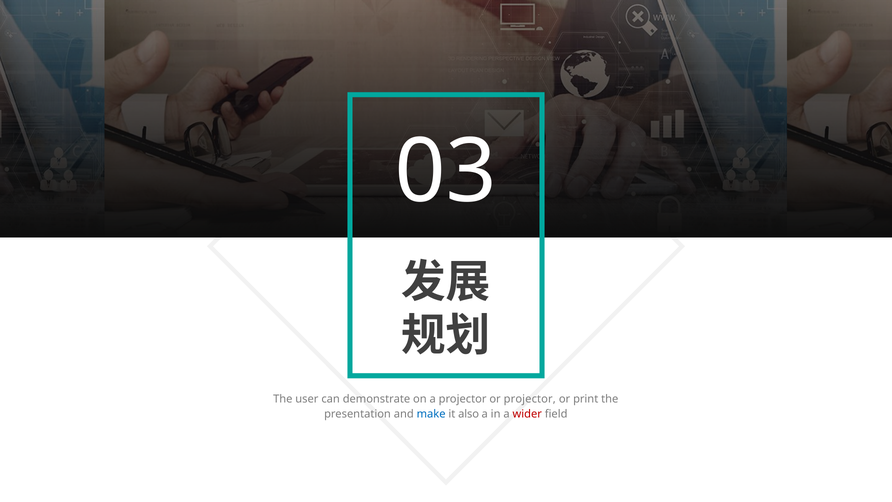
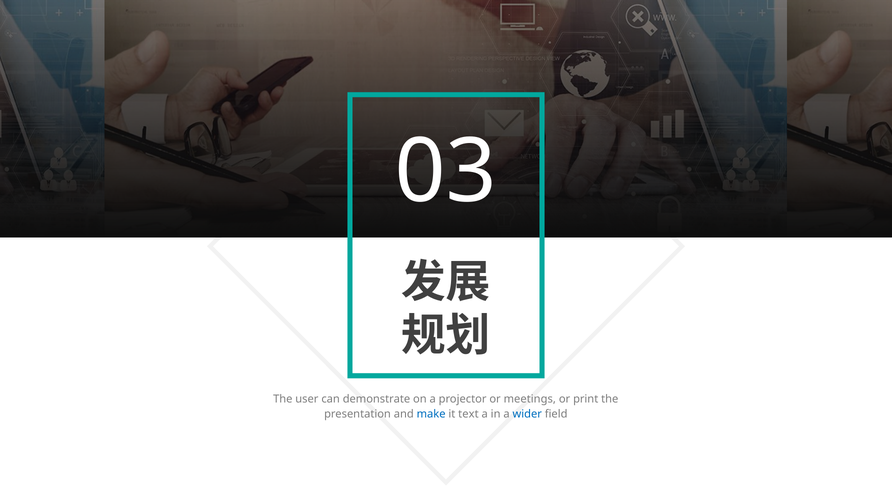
or projector: projector -> meetings (530, 399)
also: also -> text (468, 414)
wider colour: red -> blue (527, 414)
